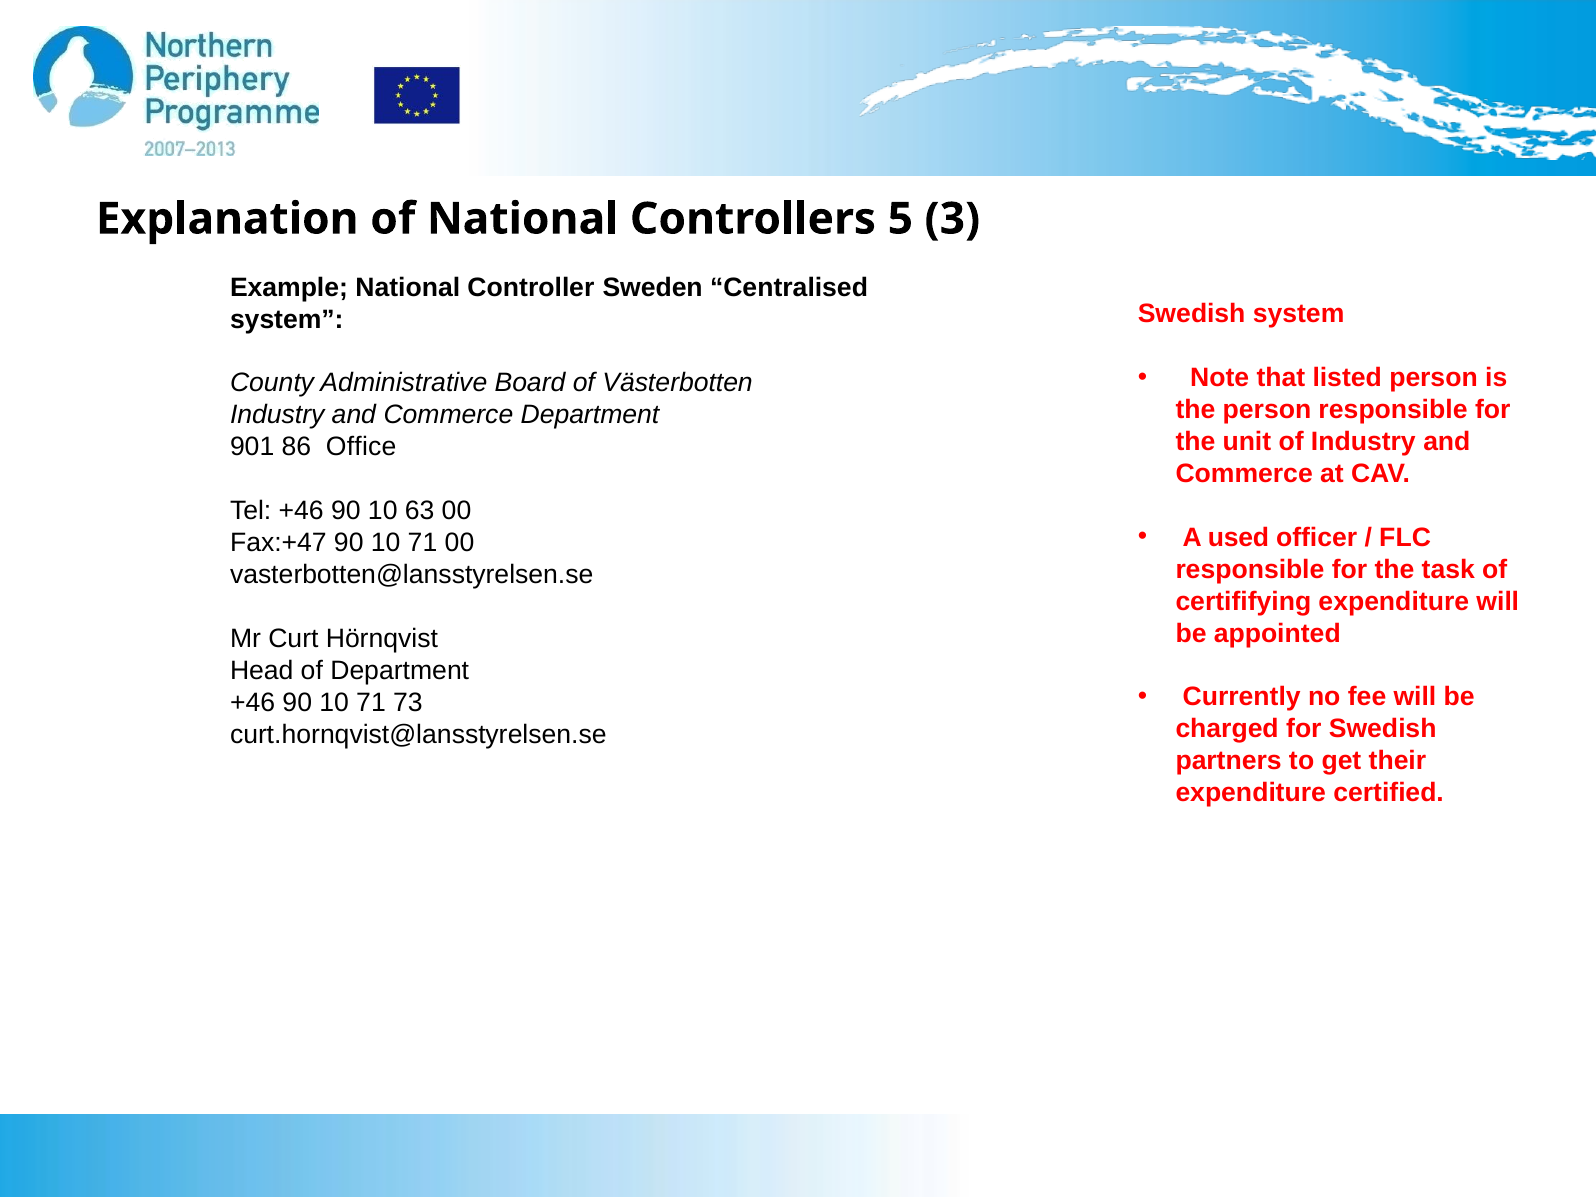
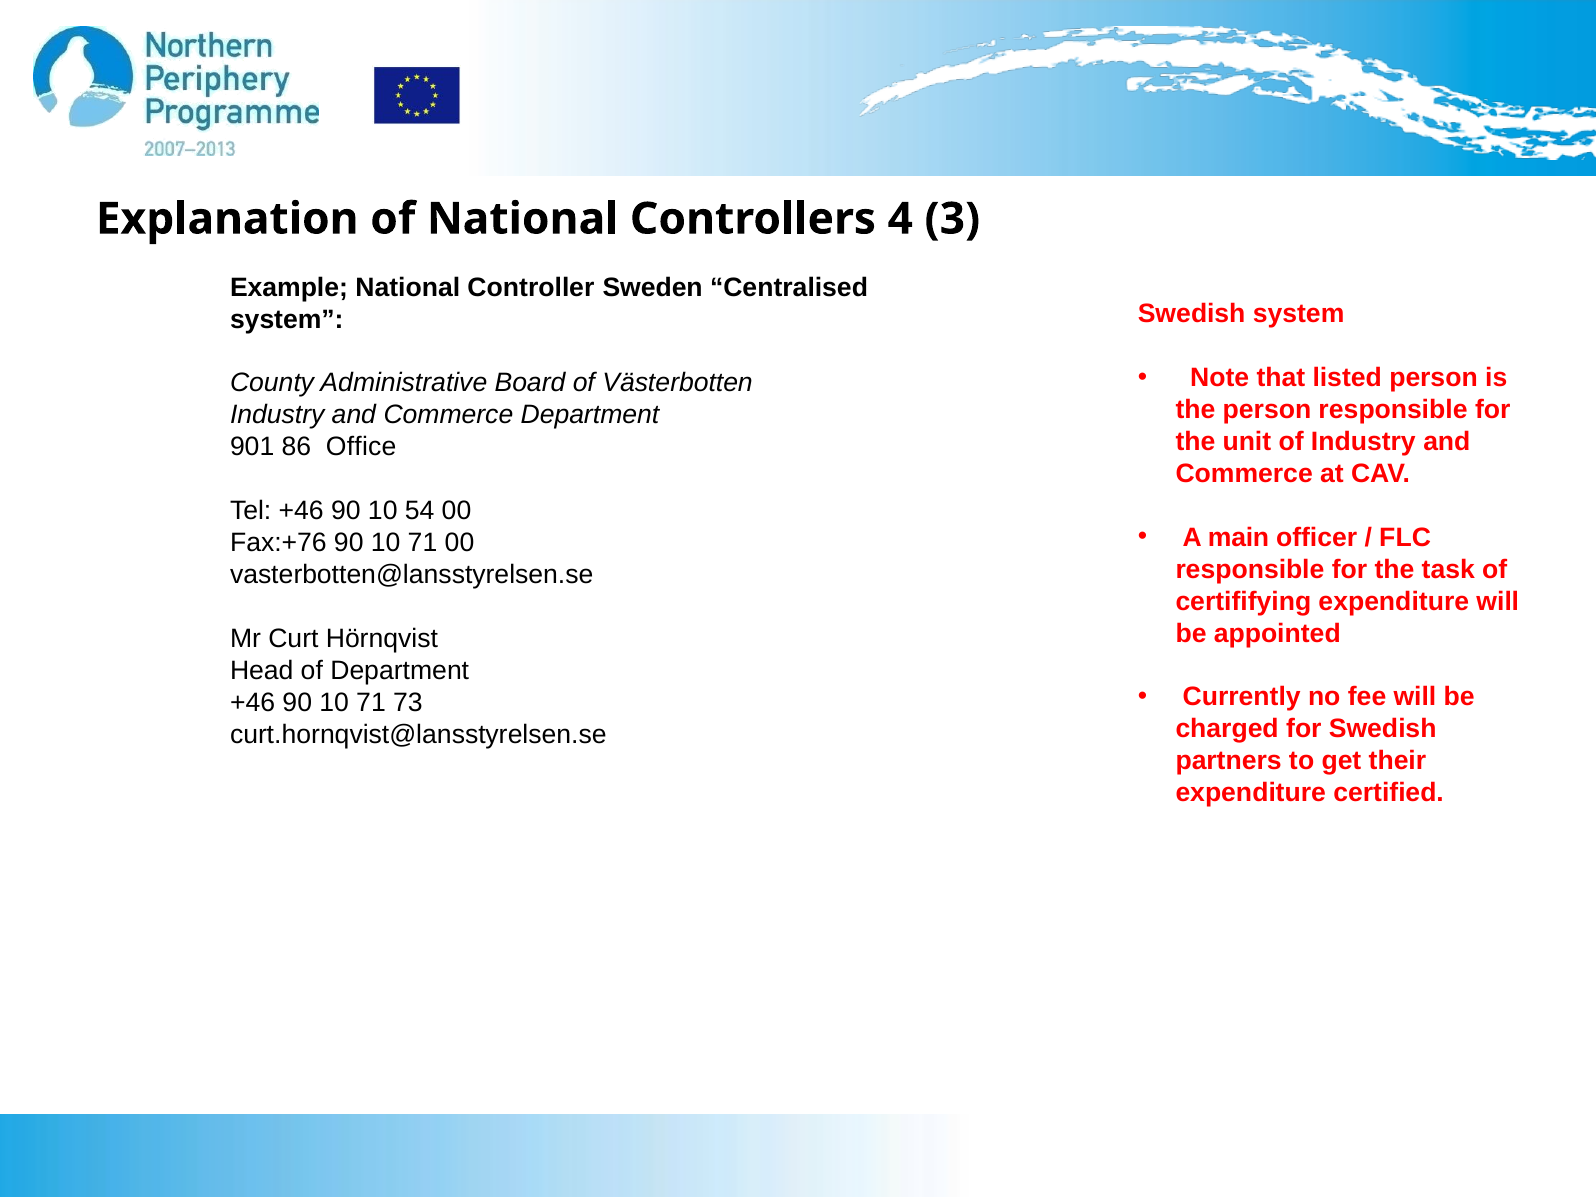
5: 5 -> 4 (900, 219)
63: 63 -> 54 (420, 511)
used: used -> main (1239, 538)
Fax:+47: Fax:+47 -> Fax:+76 (278, 543)
